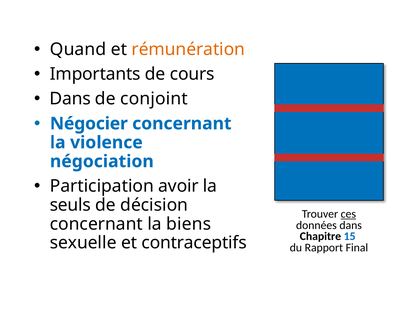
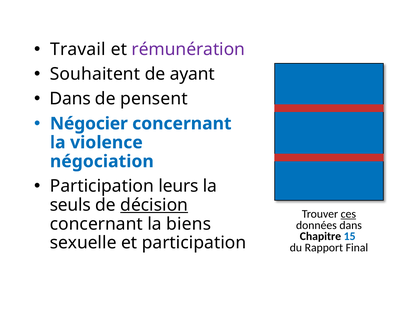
Quand: Quand -> Travail (78, 49)
rémunération colour: orange -> purple (188, 49)
Importants: Importants -> Souhaitent (95, 74)
cours: cours -> ayant (192, 74)
conjoint: conjoint -> pensent (154, 99)
avoir: avoir -> leurs (178, 186)
décision underline: none -> present (154, 205)
et contraceptifs: contraceptifs -> participation (194, 243)
